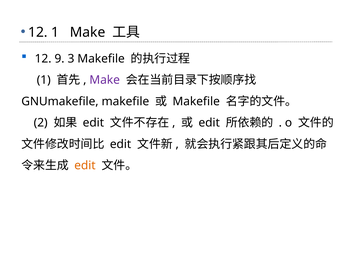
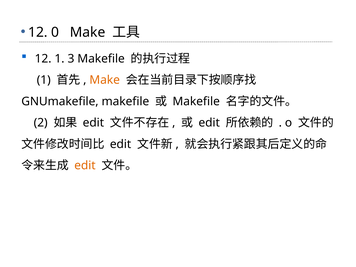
12 1: 1 -> 0 (55, 32)
12 9: 9 -> 1 (60, 59)
Make colour: purple -> orange (105, 80)
